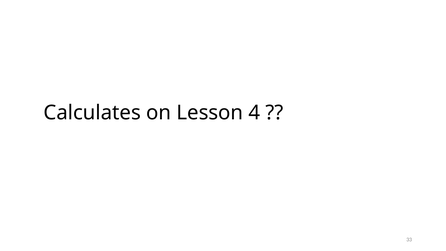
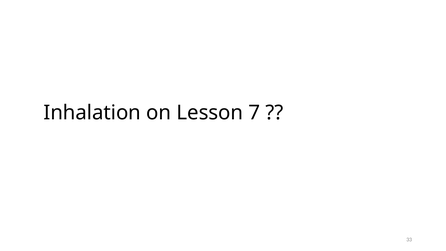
Calculates: Calculates -> Inhalation (92, 113)
4: 4 -> 7 (254, 113)
